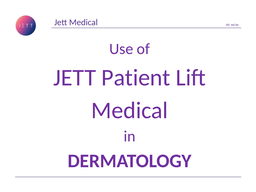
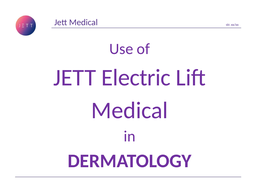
Patient: Patient -> Electric (136, 78)
